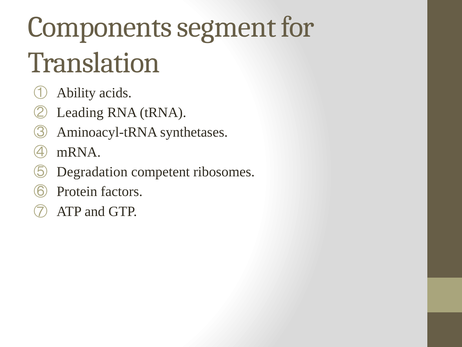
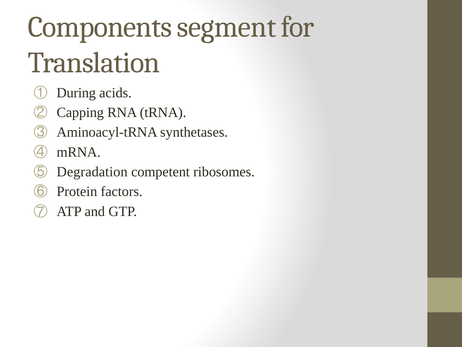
Ability: Ability -> During (76, 93)
Leading: Leading -> Capping (80, 112)
